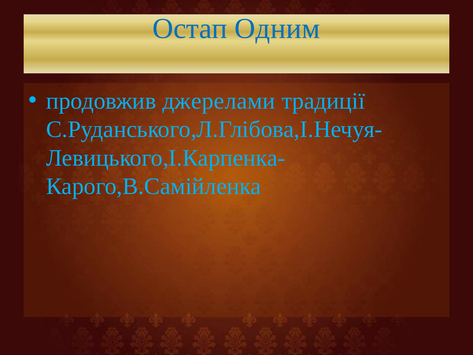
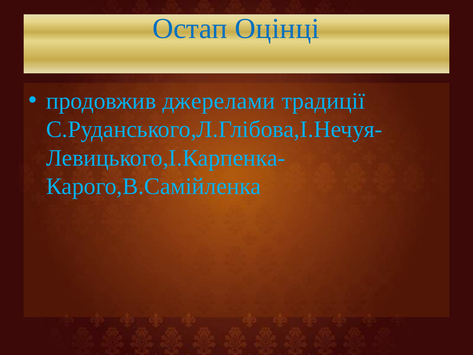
Одним: Одним -> Оцінці (277, 28)
